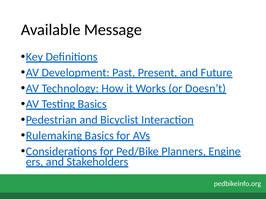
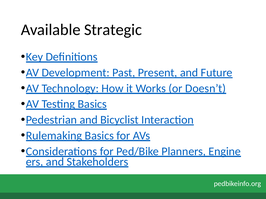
Message: Message -> Strategic (113, 30)
